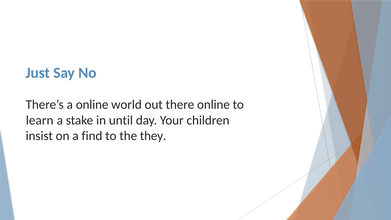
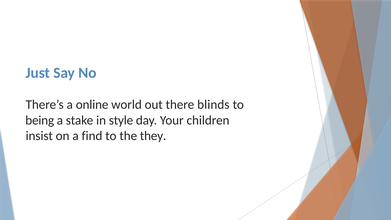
there online: online -> blinds (213, 105)
learn: learn -> being (40, 120)
until: until -> style (121, 120)
